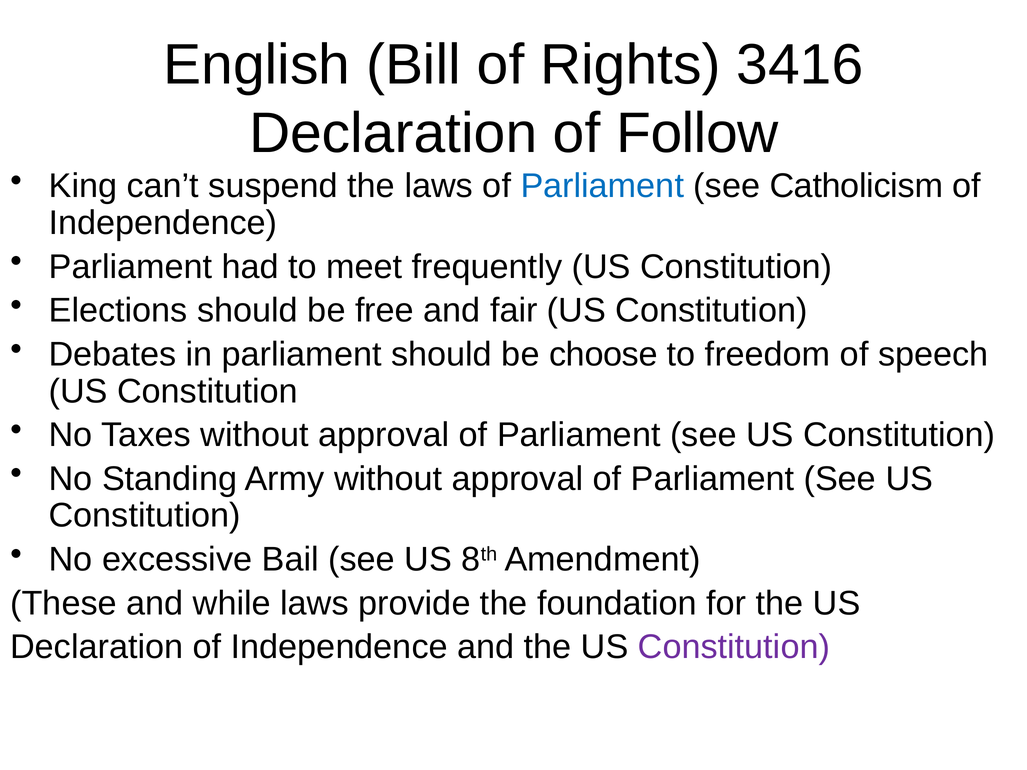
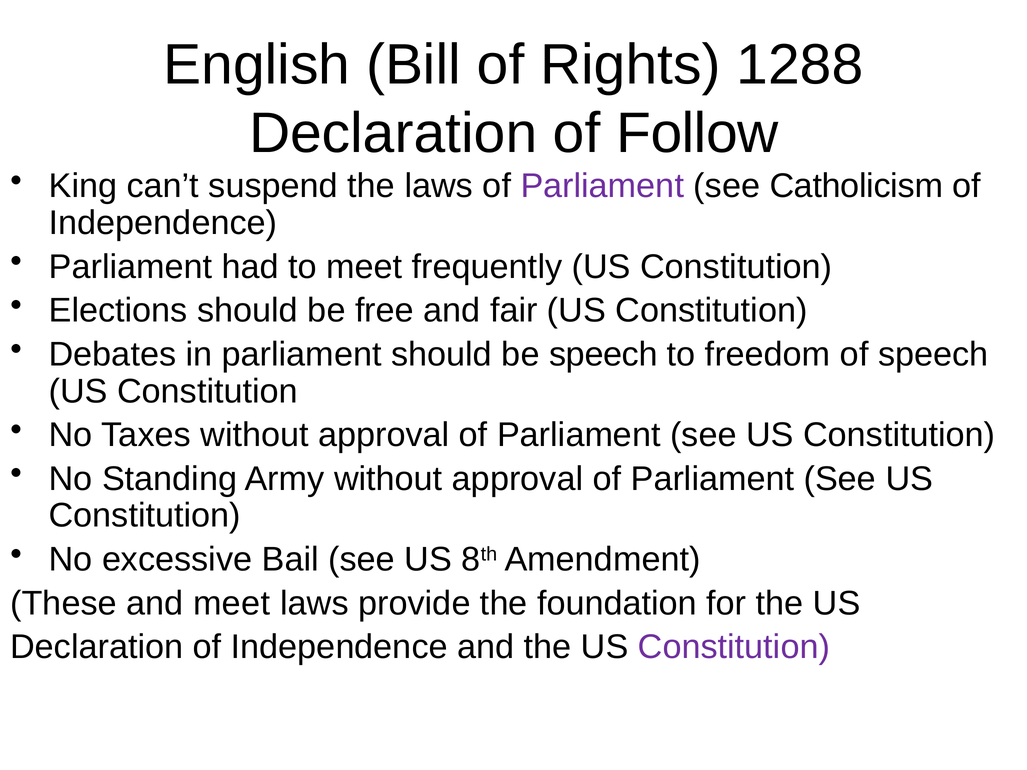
3416: 3416 -> 1288 (800, 65)
Parliament colour: blue -> purple (602, 186)
be choose: choose -> speech (603, 354)
and while: while -> meet (232, 603)
